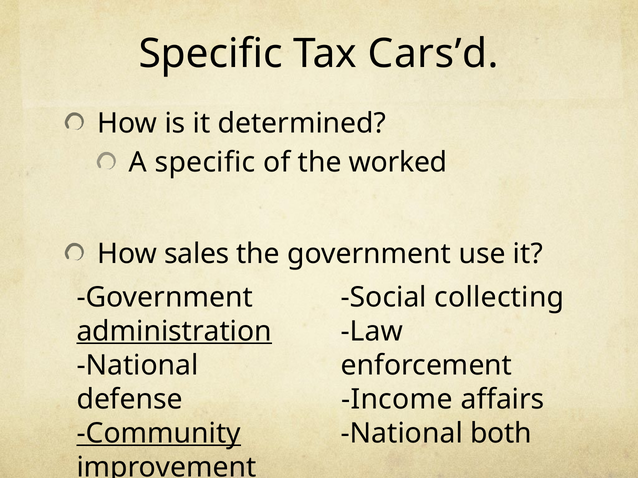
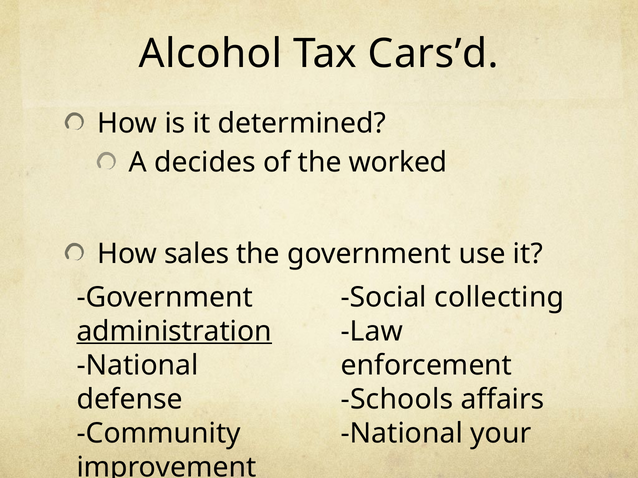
Specific: Specific -> Alcohol (210, 54)
A specific: specific -> decides (205, 163)
Income: Income -> Schools (397, 400)
Community underline: present -> none (159, 434)
both: both -> your (501, 434)
